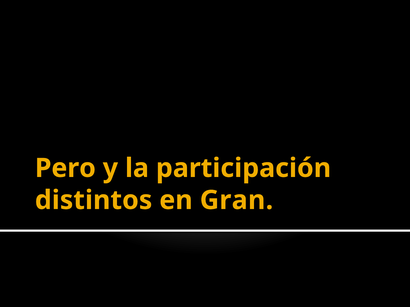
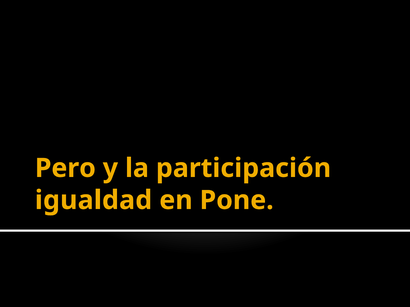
distintos: distintos -> igualdad (94, 201)
Gran: Gran -> Pone (237, 201)
